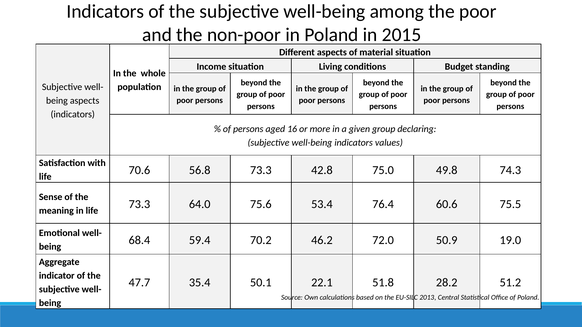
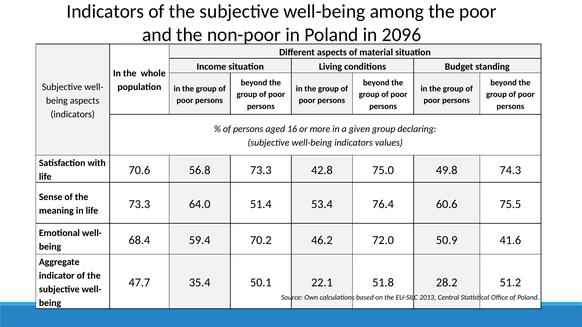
2015: 2015 -> 2096 (402, 35)
75.6: 75.6 -> 51.4 (261, 204)
19.0: 19.0 -> 41.6 (510, 240)
